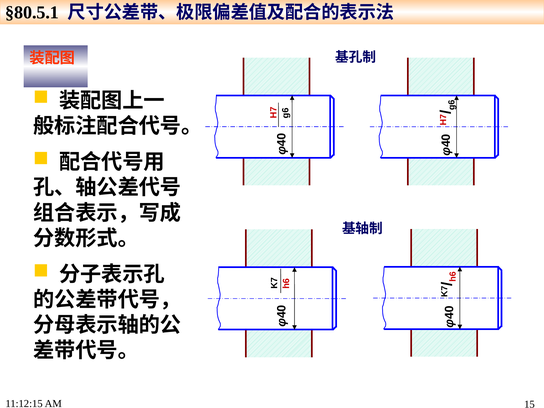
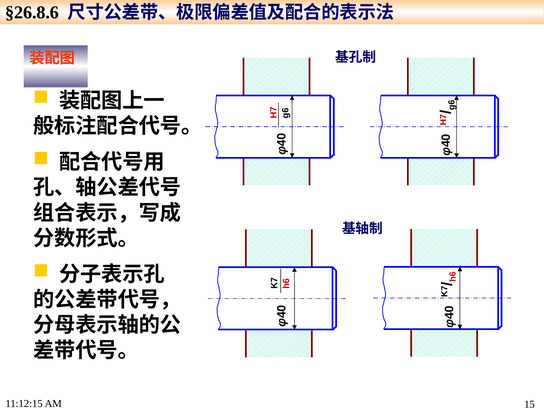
§80.5.1: §80.5.1 -> §26.8.6 (32, 12)
